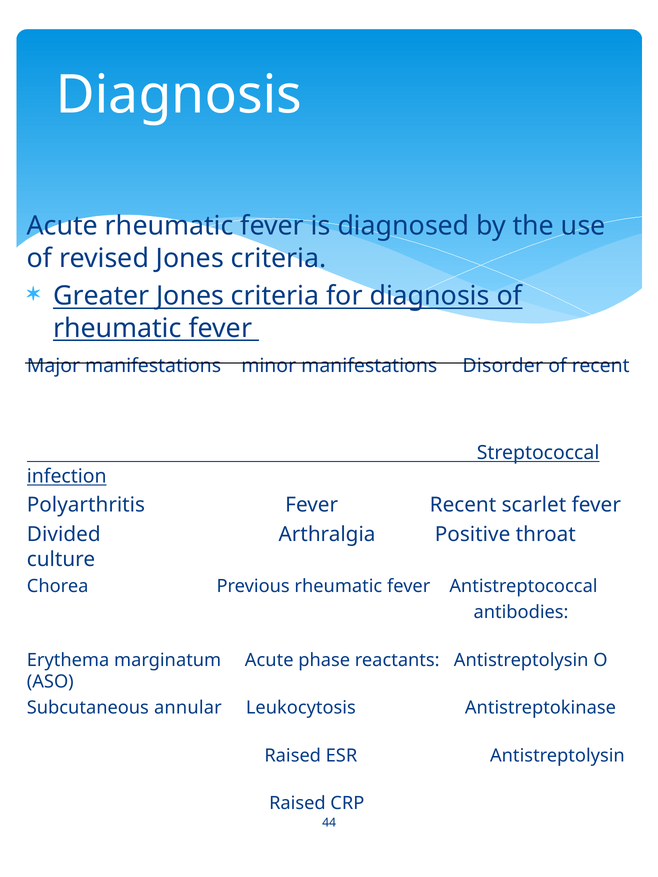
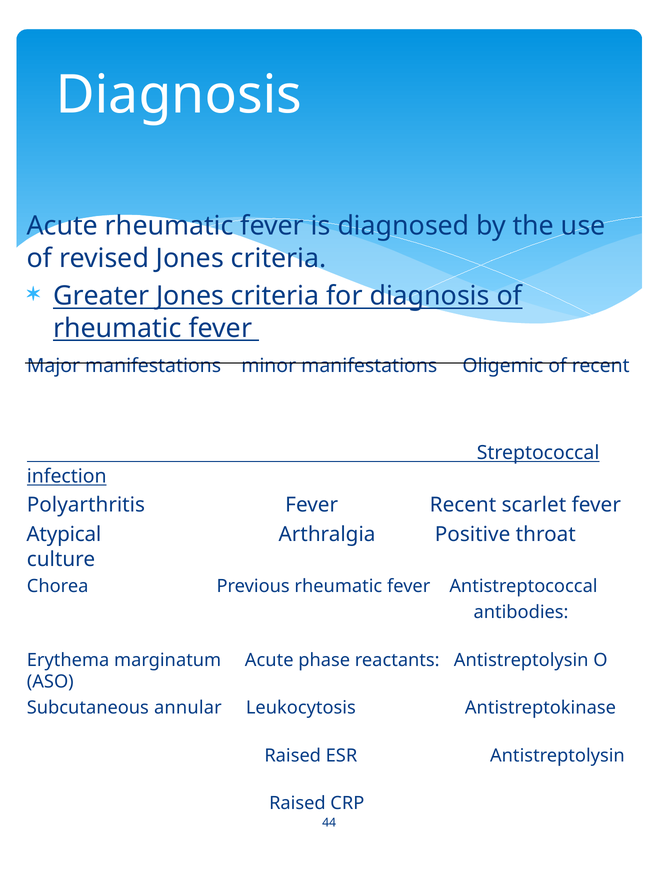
Disorder: Disorder -> Oligemic (503, 366)
Divided: Divided -> Atypical (64, 535)
